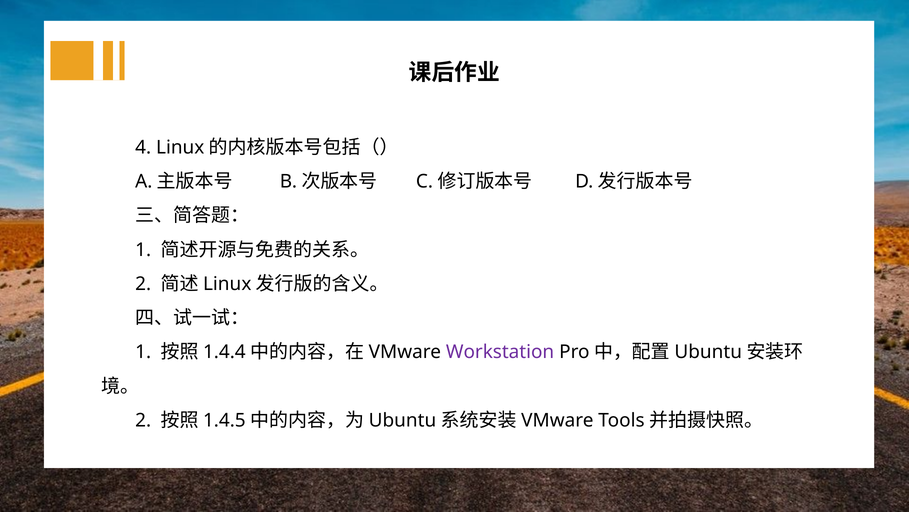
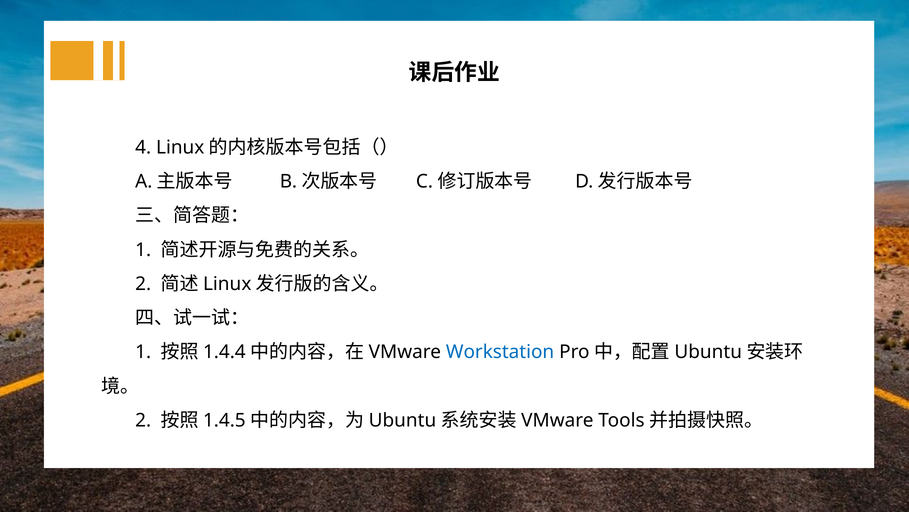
Workstation colour: purple -> blue (500, 352)
